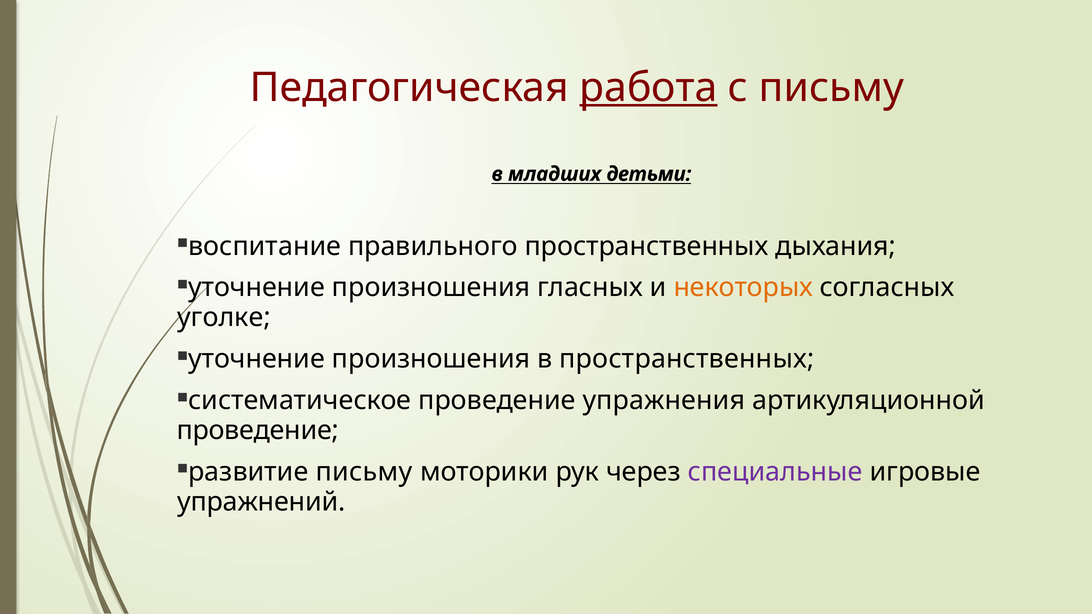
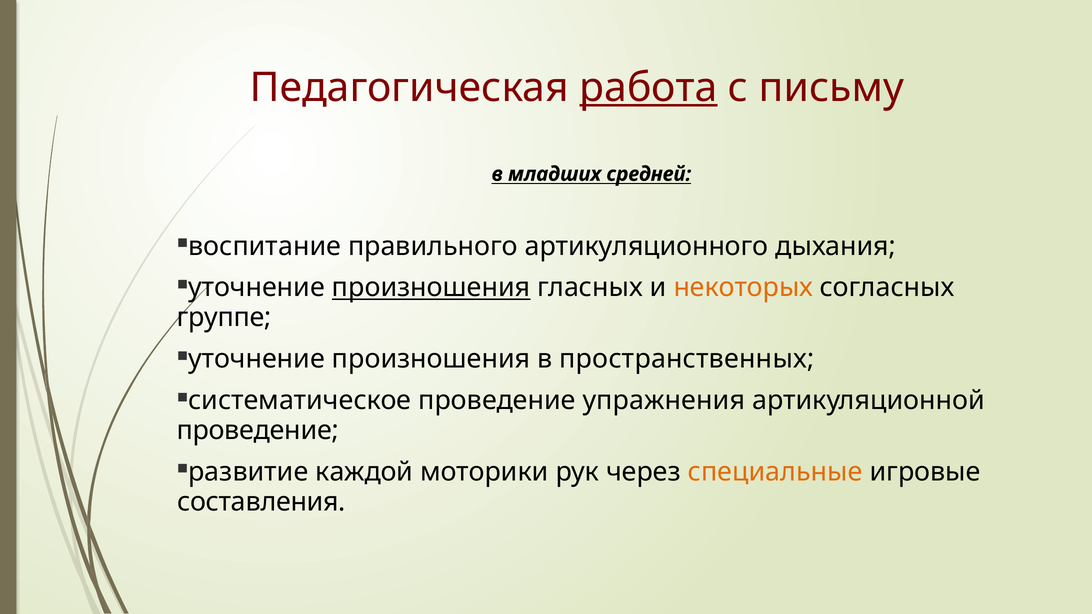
детьми: детьми -> средней (649, 174)
правильного пространственных: пространственных -> артикуляционного (647, 246)
произношения underline: none -> present (431, 288)
уголке: уголке -> группе (224, 318)
письму: письму -> каждой (364, 472)
специальные colour: purple -> orange (775, 472)
упражнений: упражнений -> составления (261, 502)
